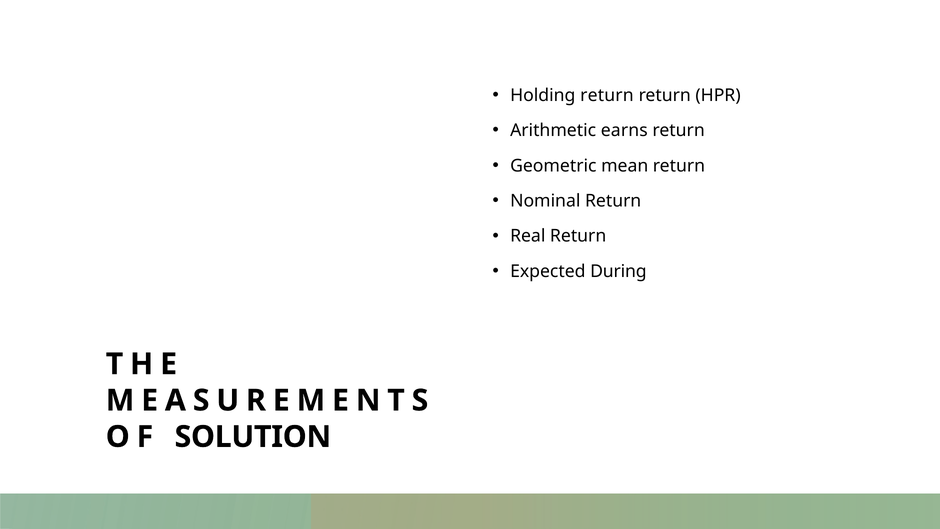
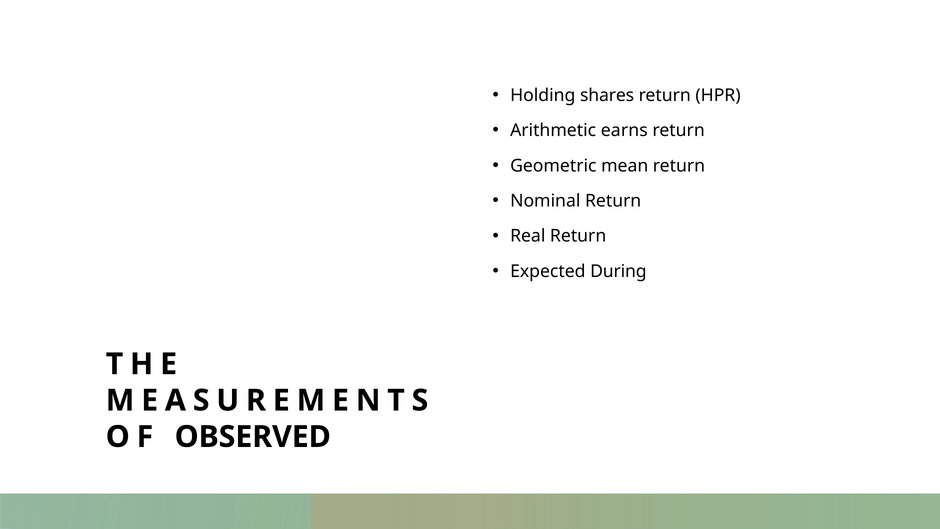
Holding return: return -> shares (607, 95)
SOLUTION: SOLUTION -> OBSERVED (253, 437)
